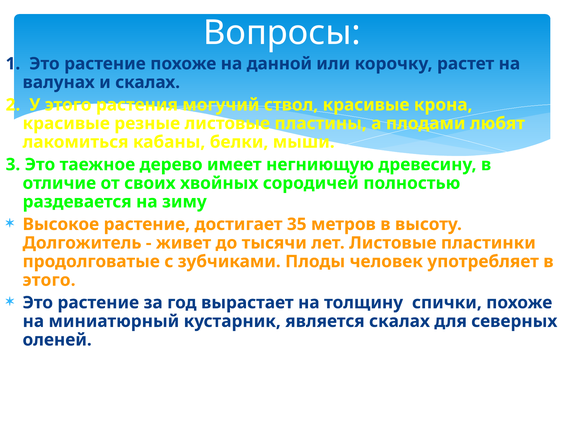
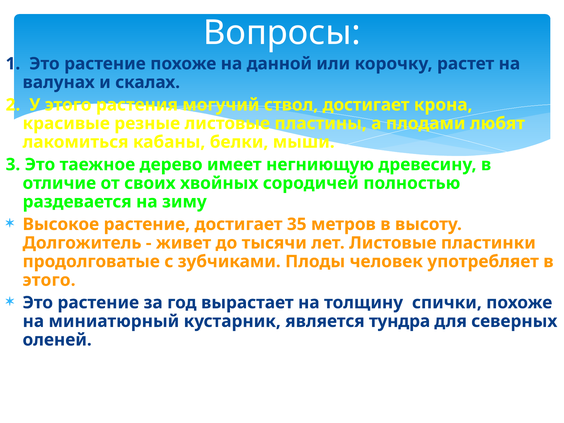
ствол красивые: красивые -> достигает (366, 105)
является скалах: скалах -> тундра (400, 321)
